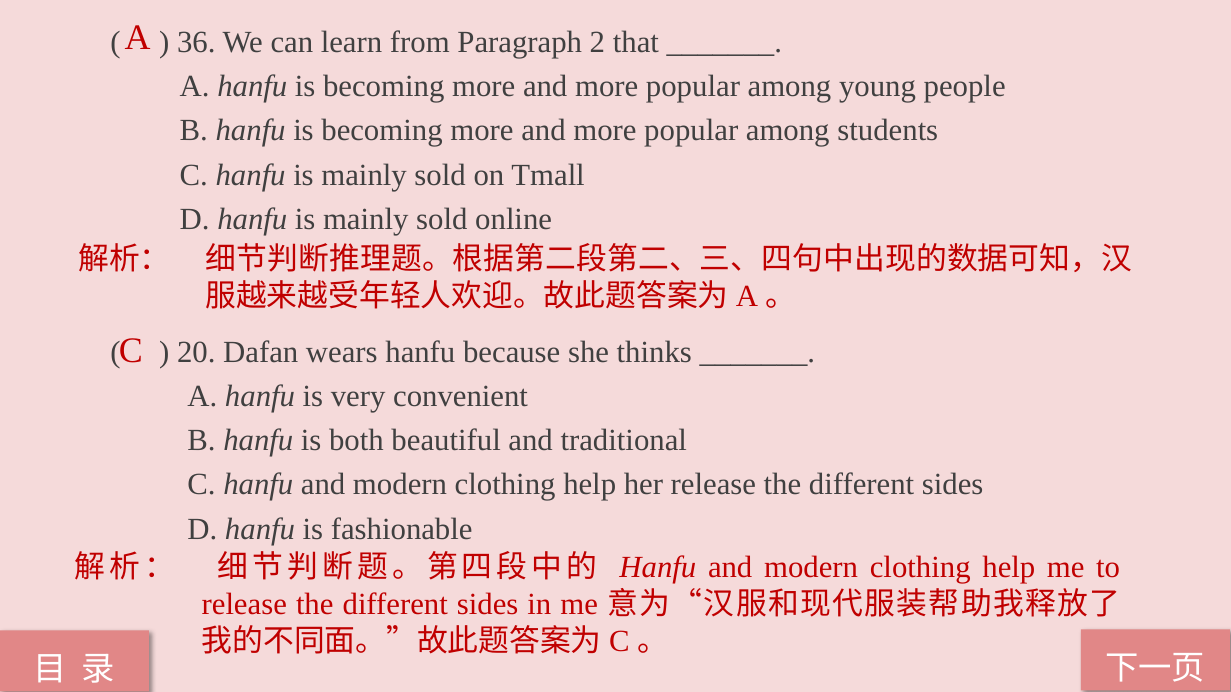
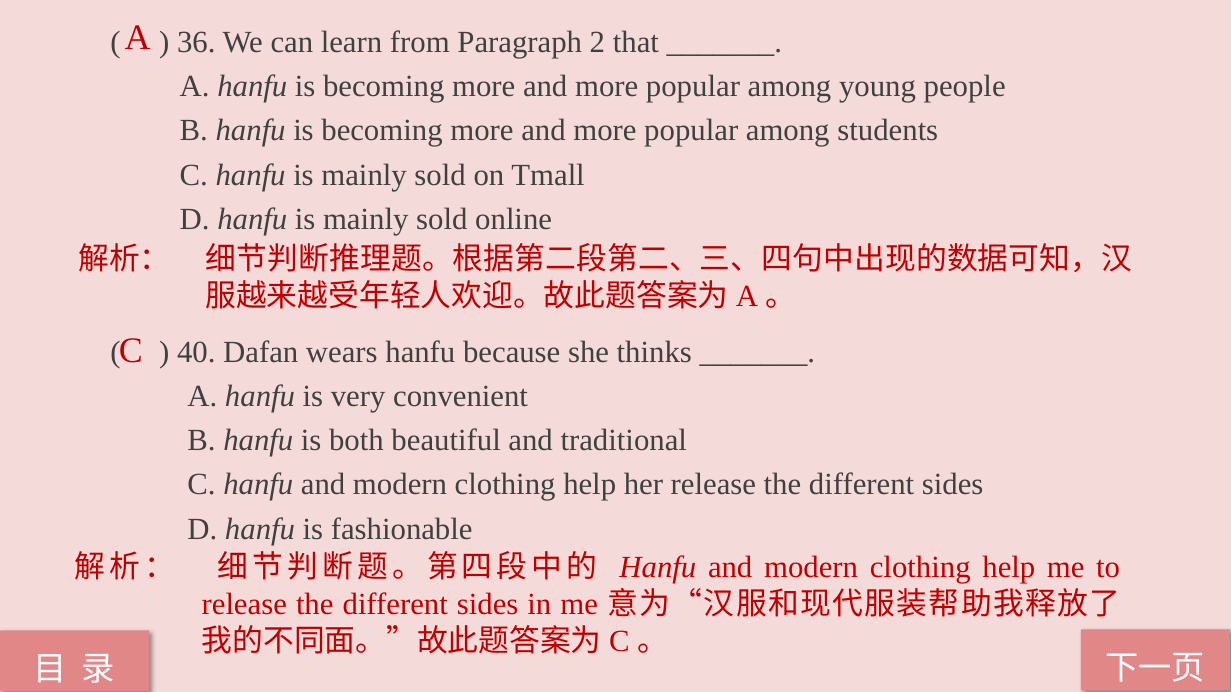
20: 20 -> 40 (196, 352)
